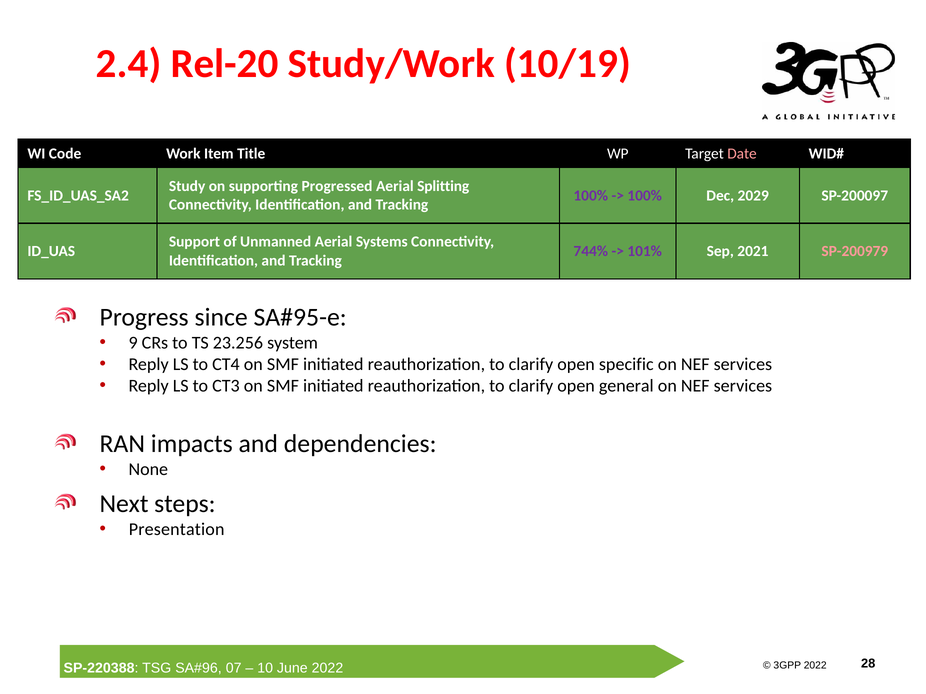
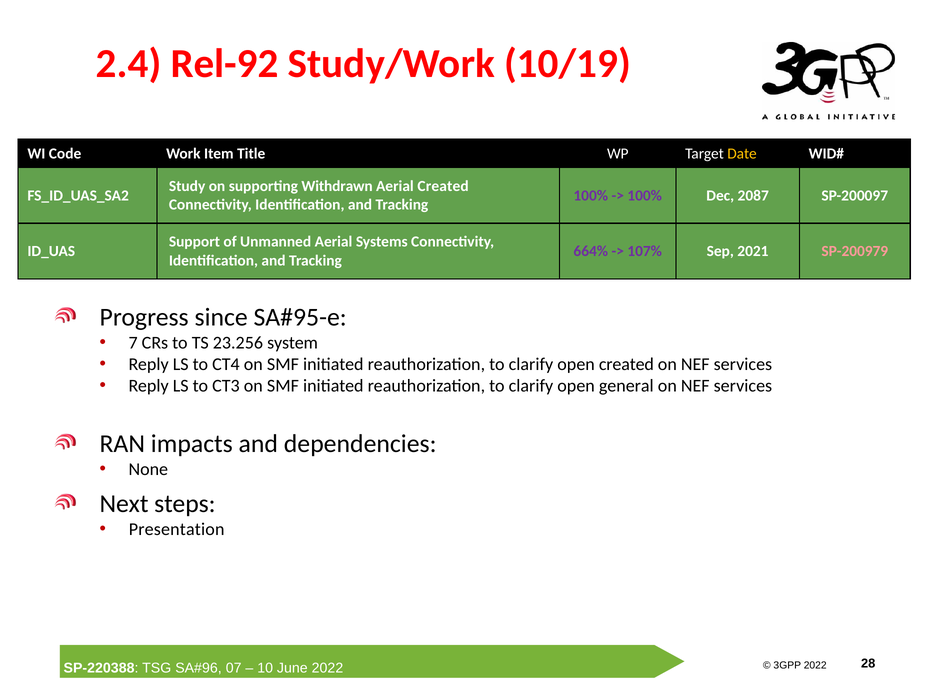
Rel-20: Rel-20 -> Rel-92 (225, 64)
Date colour: pink -> yellow (742, 154)
Progressed: Progressed -> Withdrawn (337, 186)
Aerial Splitting: Splitting -> Created (443, 186)
2029: 2029 -> 2087 (753, 196)
744%: 744% -> 664% (591, 251)
101%: 101% -> 107% (645, 251)
9: 9 -> 7 (133, 343)
open specific: specific -> created (626, 365)
